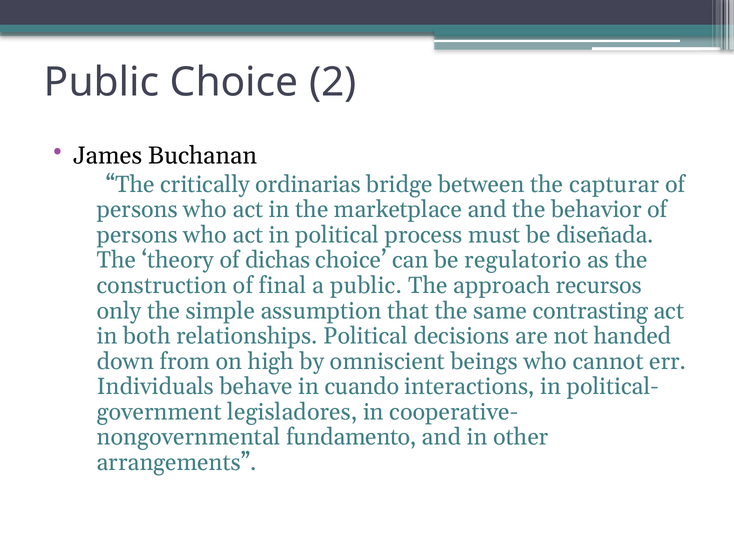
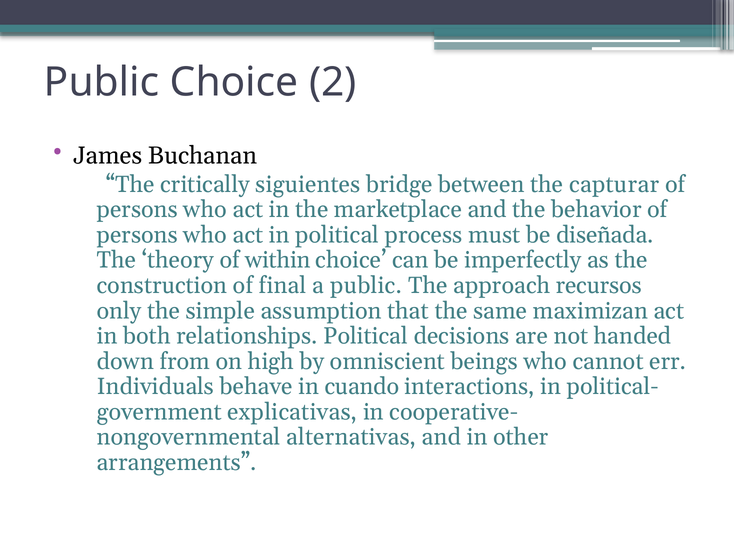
ordinarias: ordinarias -> siguientes (308, 184)
dichas: dichas -> within (278, 260)
regulatorio: regulatorio -> imperfectly (523, 260)
contrasting: contrasting -> maximizan (590, 311)
legisladores: legisladores -> explicativas (292, 412)
fundamento: fundamento -> alternativas (351, 438)
